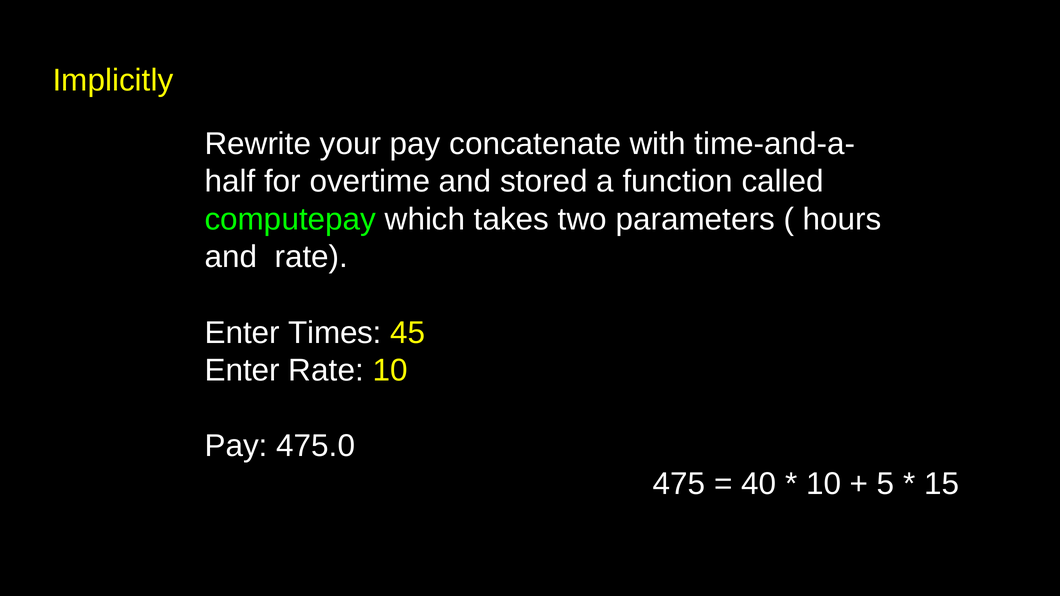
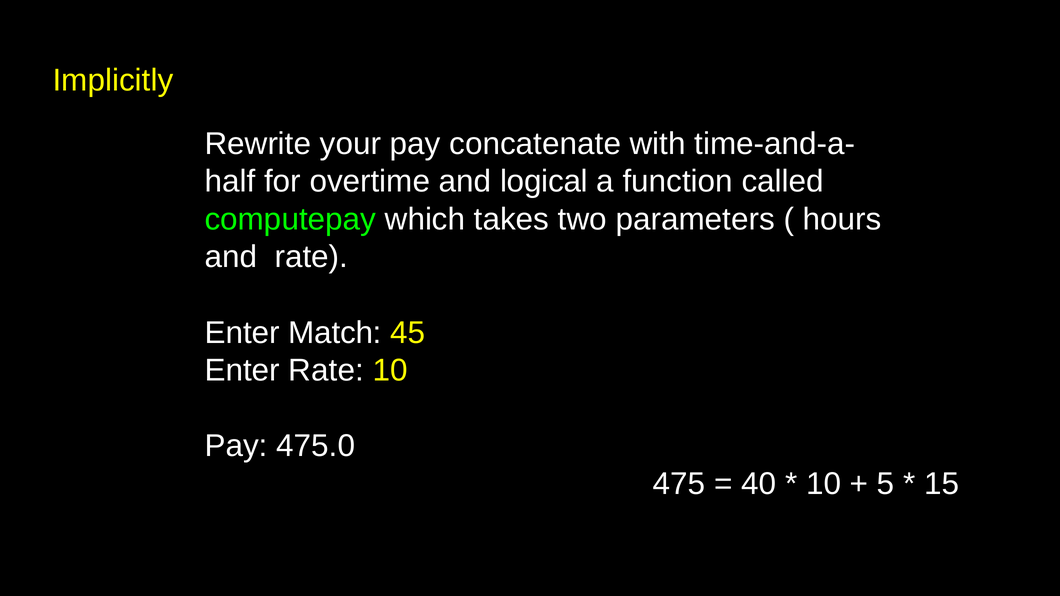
stored: stored -> logical (544, 182)
Times: Times -> Match (335, 333)
